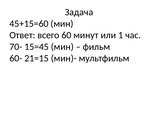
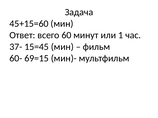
70-: 70- -> 37- (16, 47)
21=15: 21=15 -> 69=15 (37, 59)
